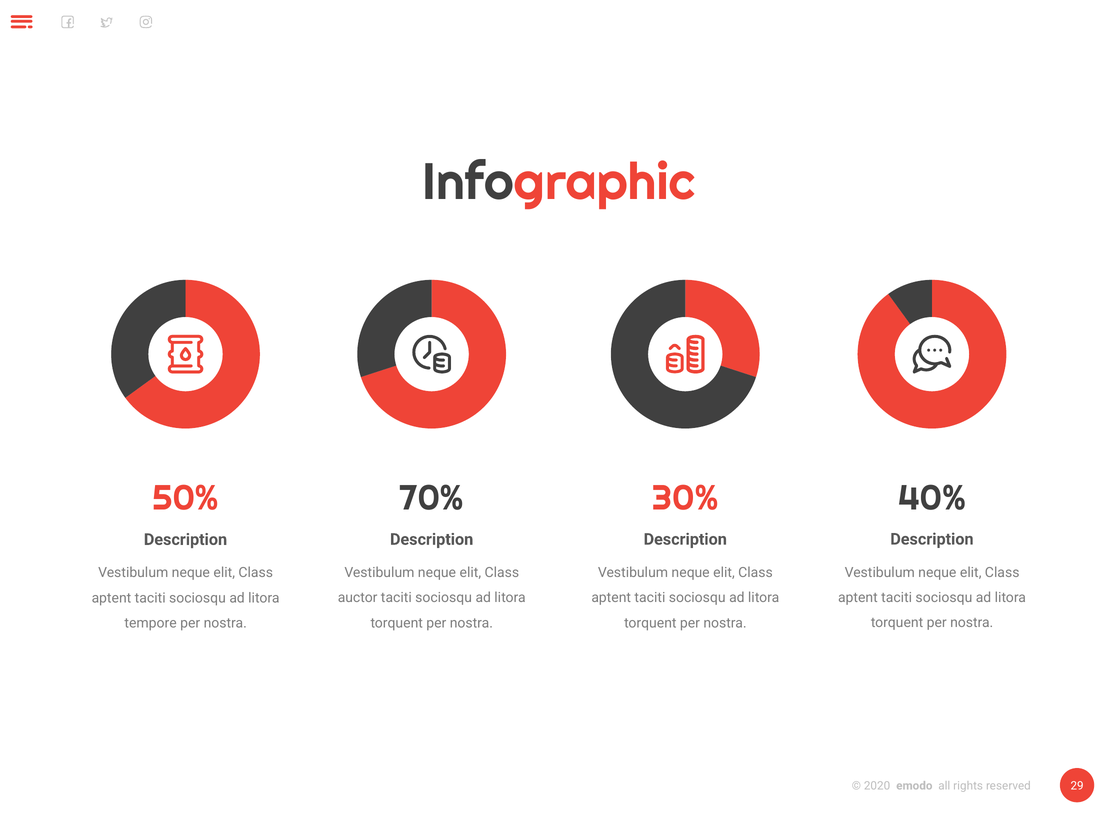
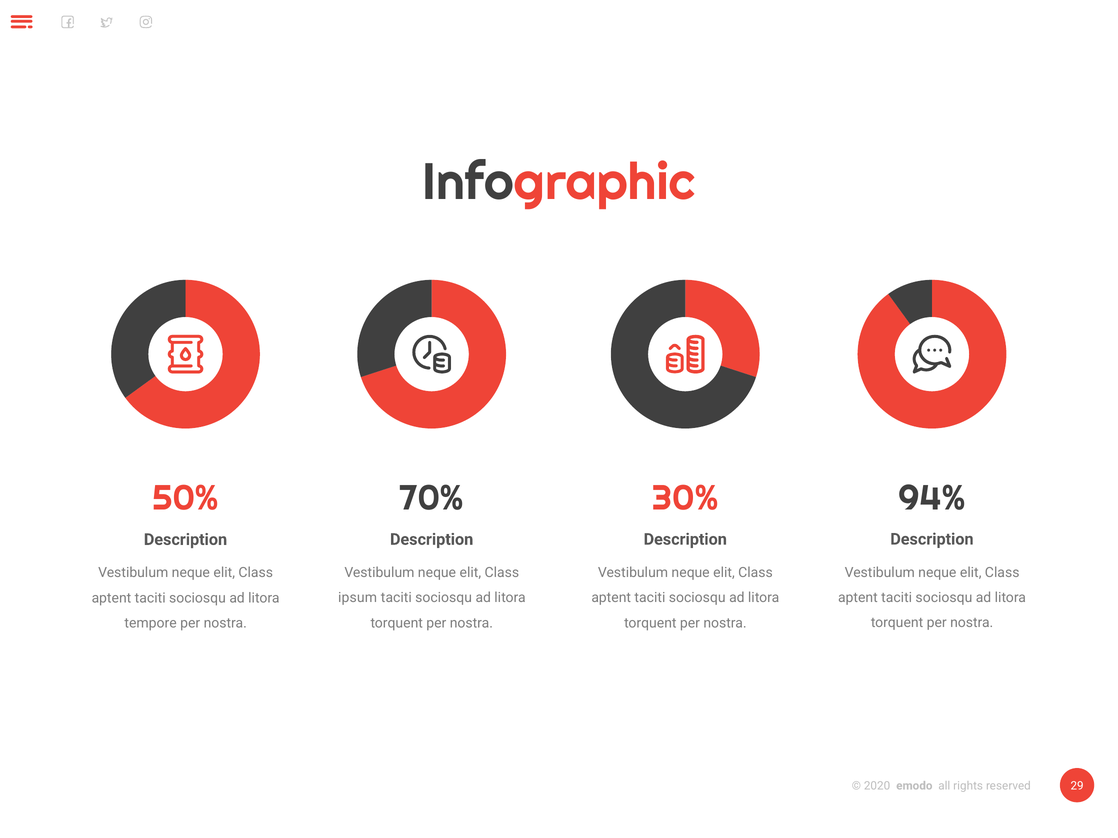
40%: 40% -> 94% (932, 499)
auctor: auctor -> ipsum (358, 598)
